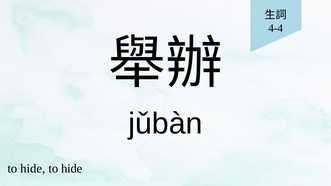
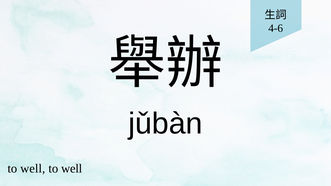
4-4: 4-4 -> 4-6 (276, 28)
hide: hide -> well (33, 169)
hide: hide -> well (72, 169)
